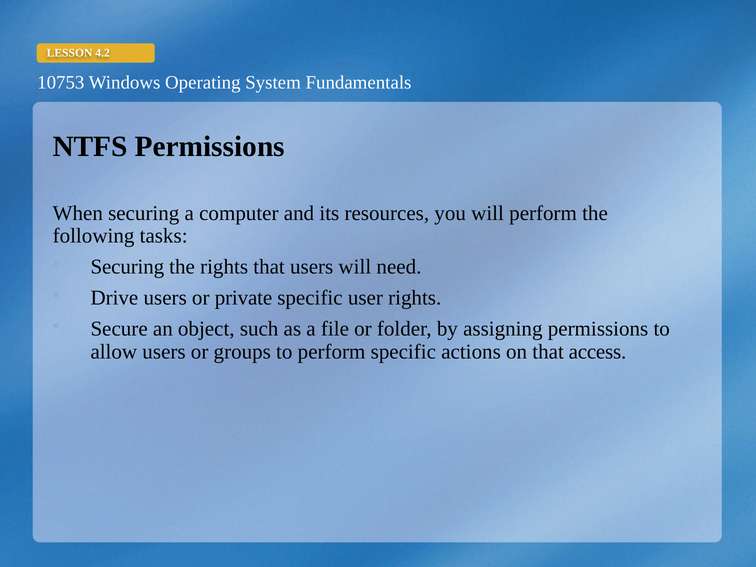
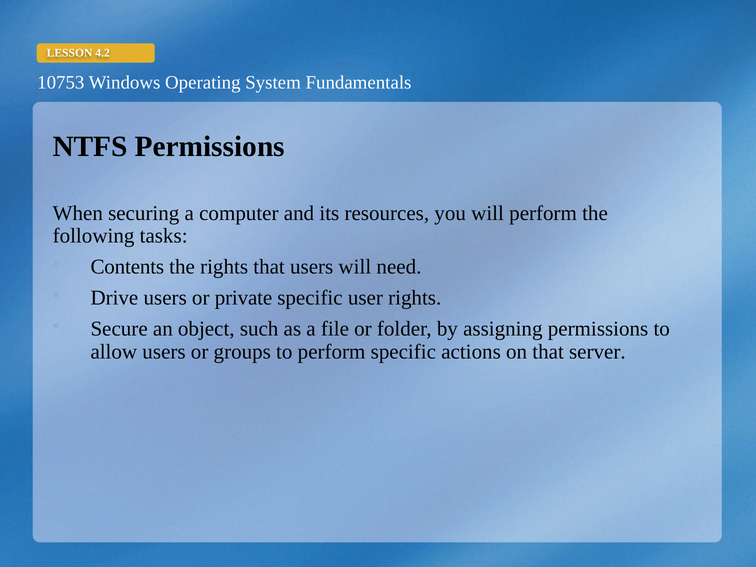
Securing: Securing -> Contents (127, 267)
access: access -> server (597, 352)
